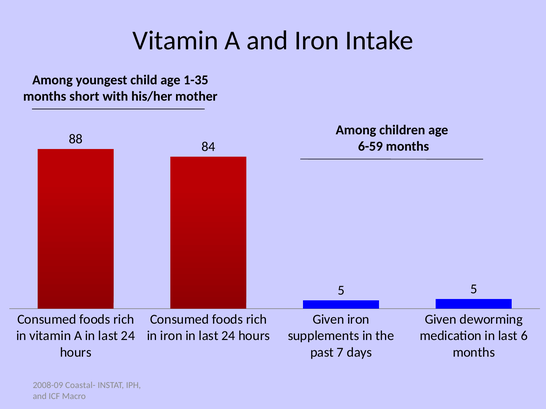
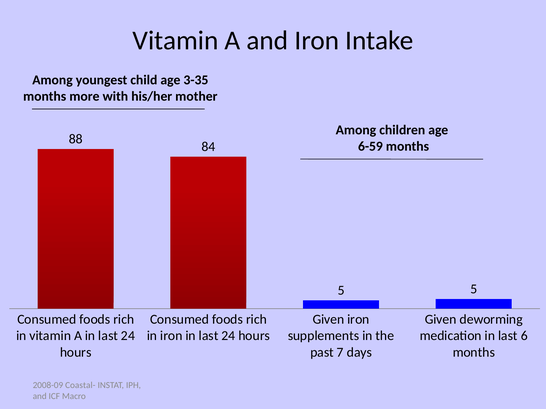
1-35: 1-35 -> 3-35 (196, 80)
short: short -> more (84, 96)
